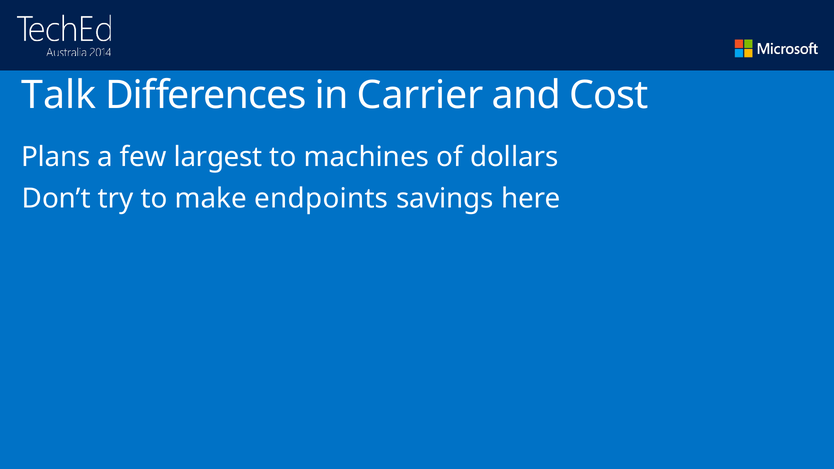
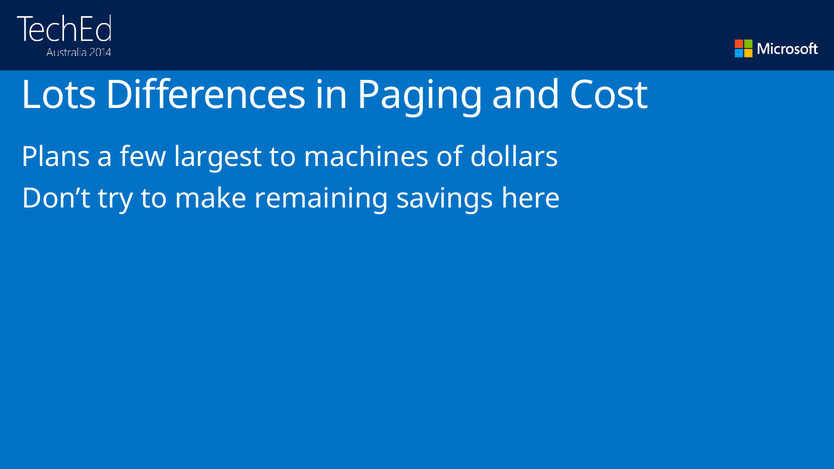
Talk: Talk -> Lots (59, 95)
Carrier: Carrier -> Paging (420, 95)
endpoints: endpoints -> remaining (322, 198)
